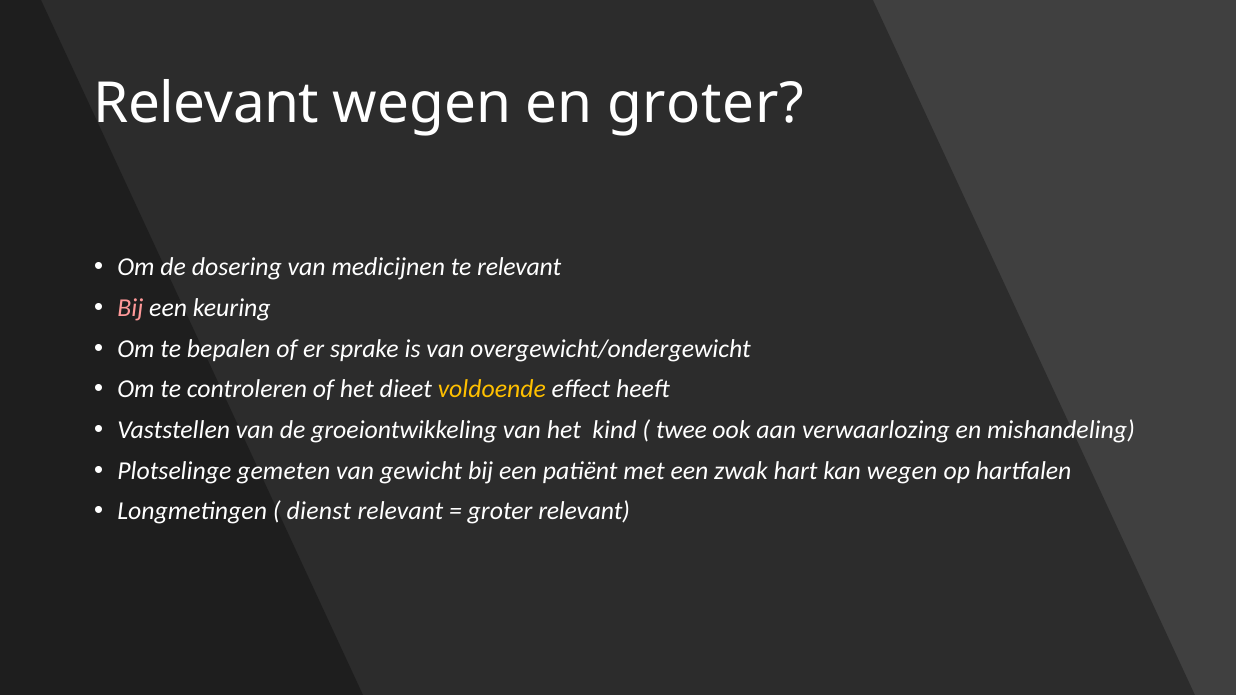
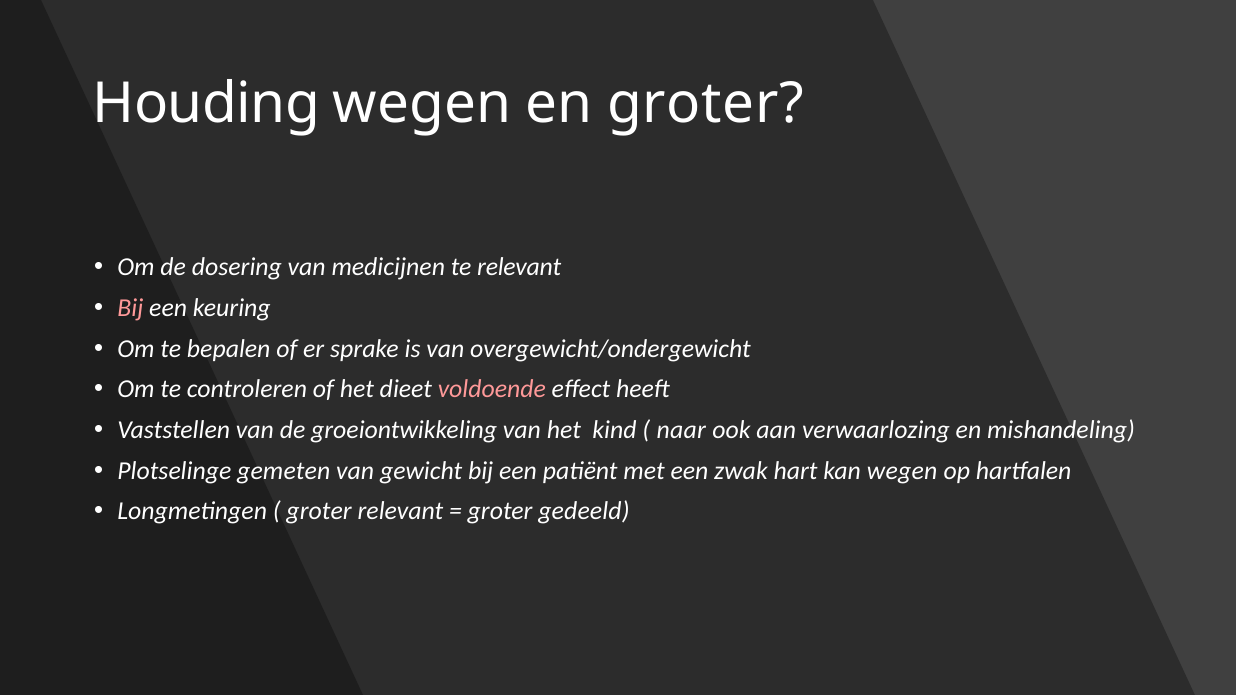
Relevant: Relevant -> Houding (206, 104)
voldoende colour: yellow -> pink (492, 389)
twee: twee -> naar (681, 430)
dienst: dienst -> groter (319, 512)
groter relevant: relevant -> gedeeld (584, 512)
